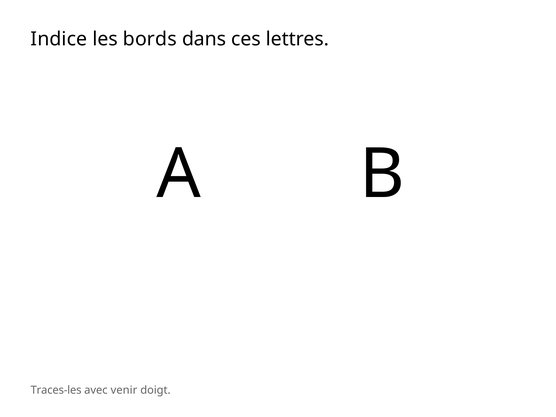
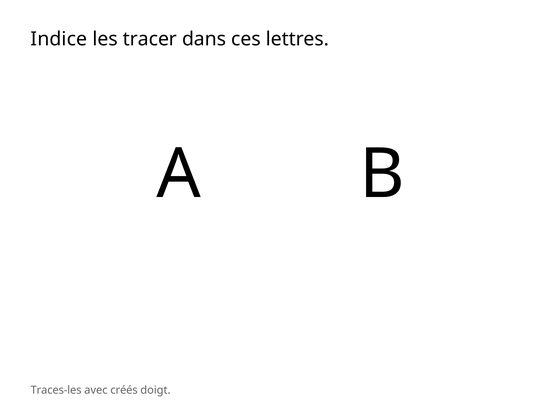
bords: bords -> tracer (150, 39)
venir: venir -> créés (124, 390)
